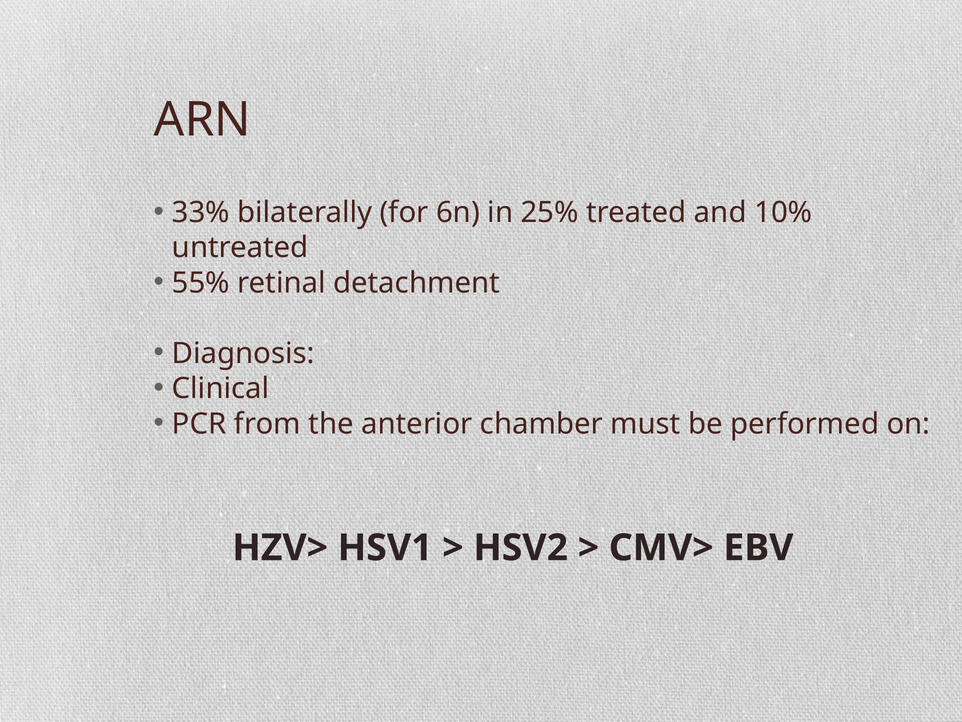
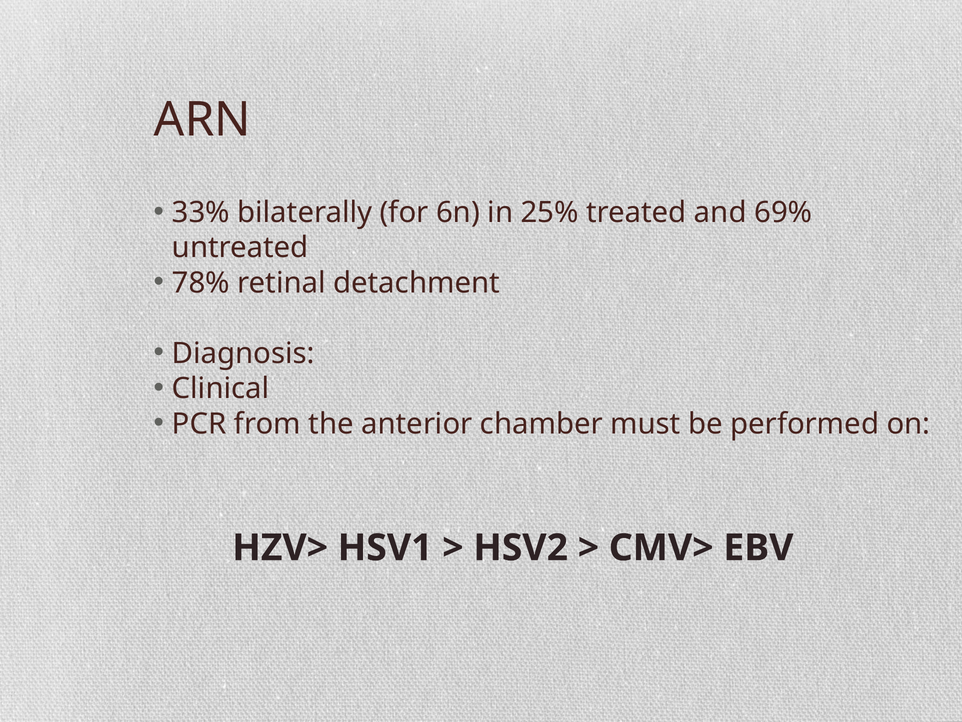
10%: 10% -> 69% (783, 212)
55%: 55% -> 78% (201, 283)
